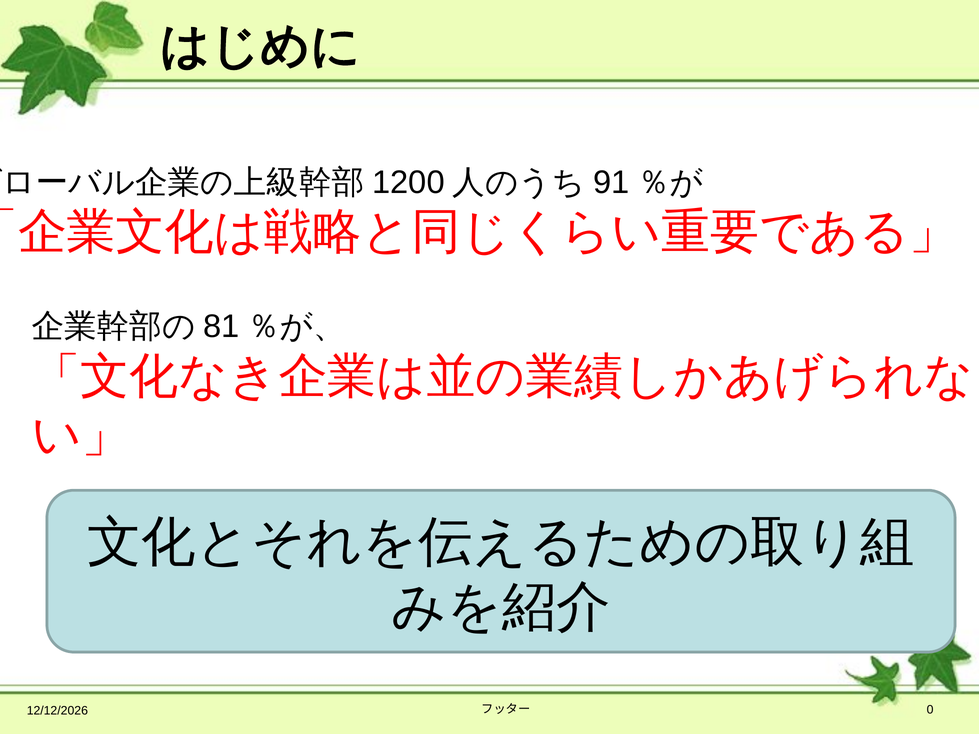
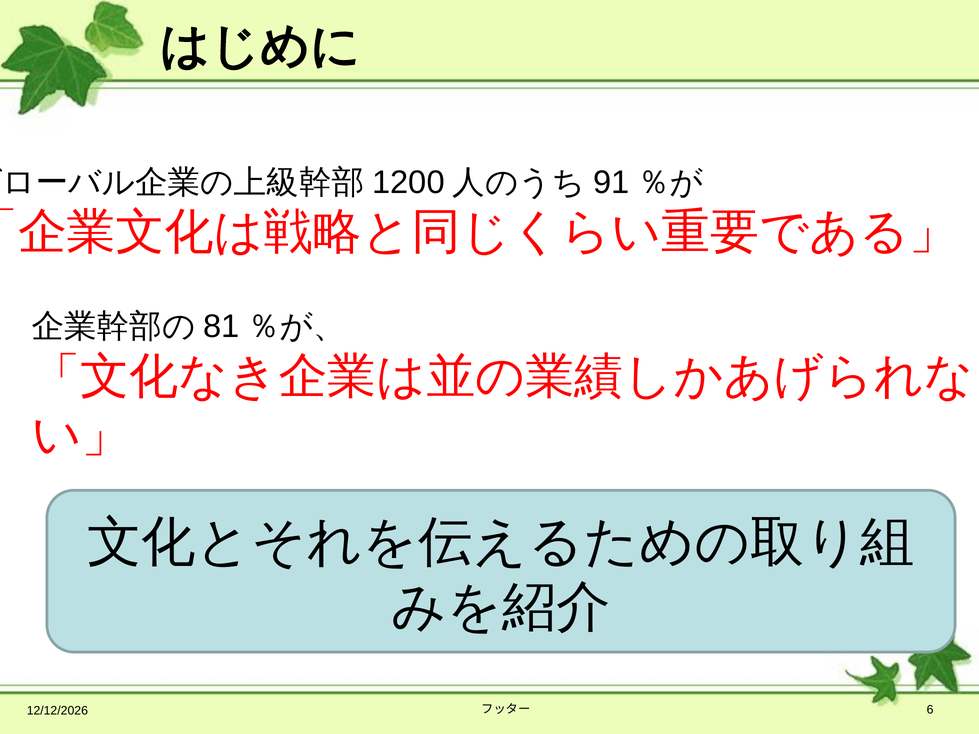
0: 0 -> 6 (930, 710)
